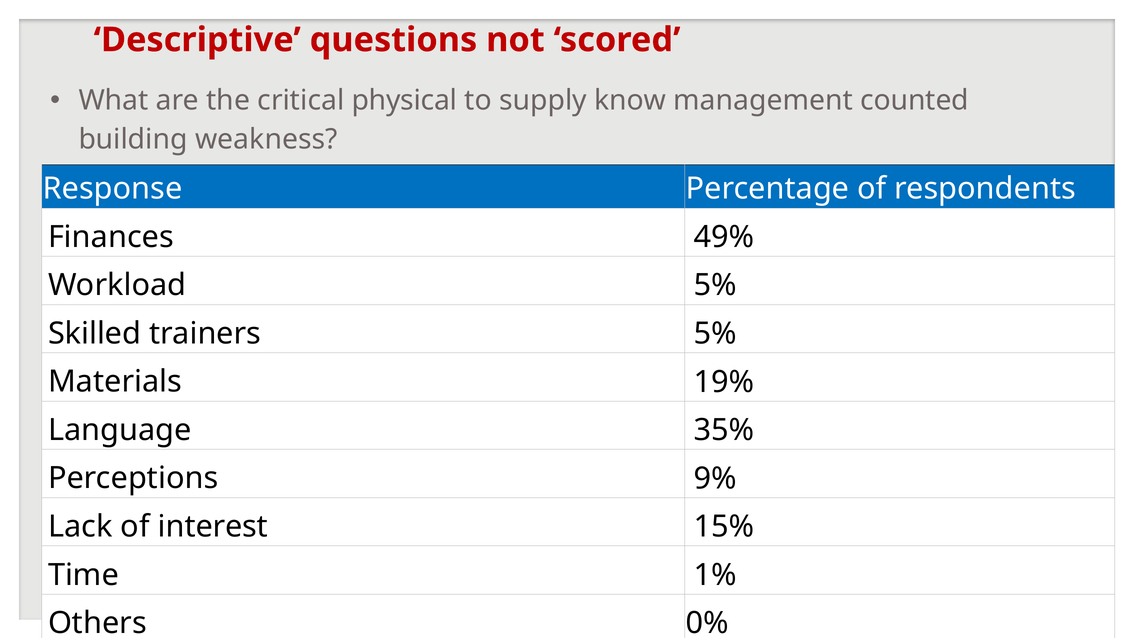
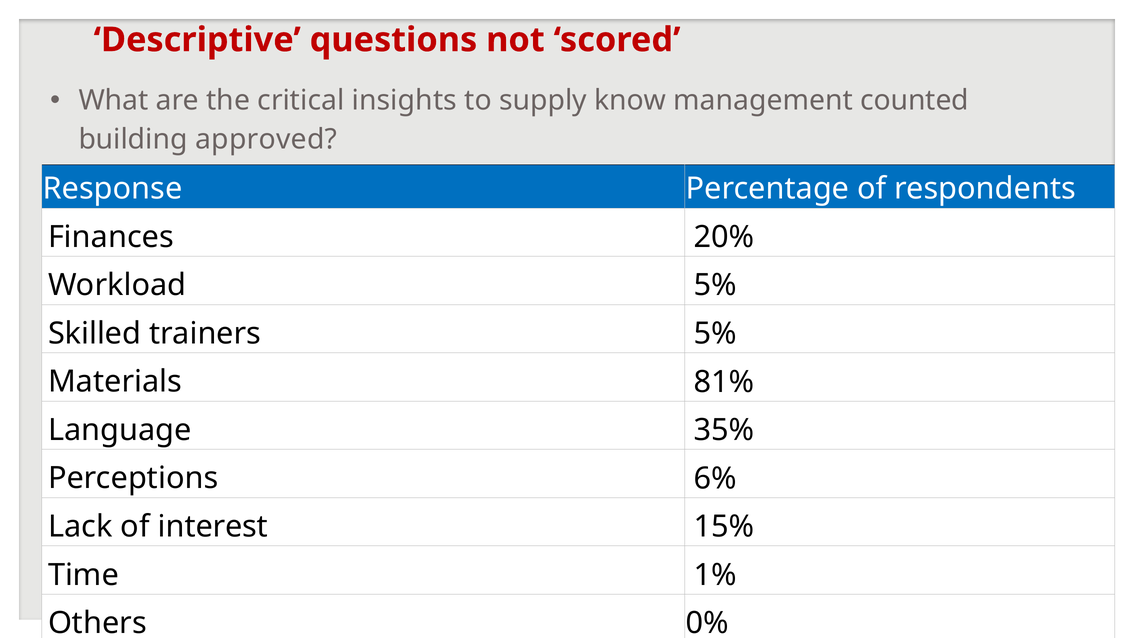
physical: physical -> insights (404, 101)
weakness: weakness -> approved (266, 139)
49%: 49% -> 20% (724, 237)
19%: 19% -> 81% (724, 382)
9%: 9% -> 6% (715, 478)
